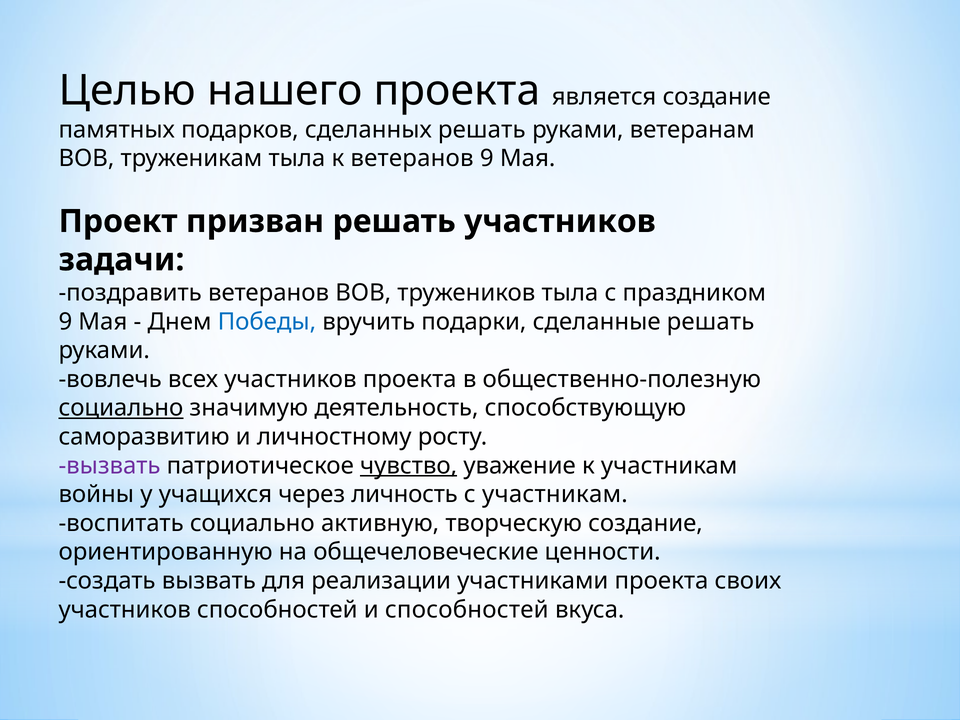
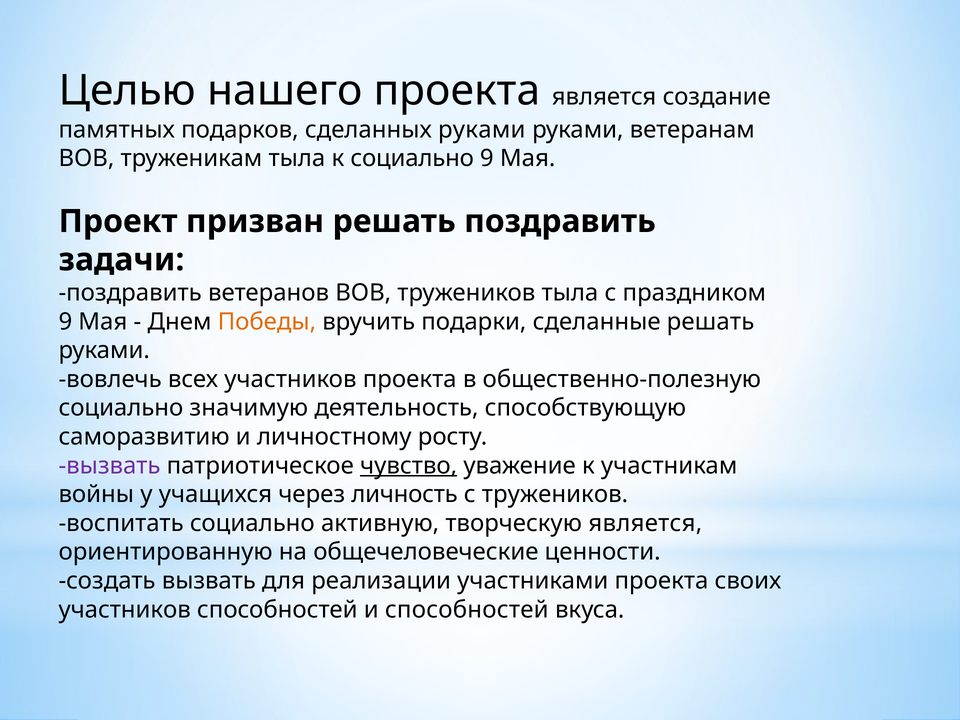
сделанных решать: решать -> руками (482, 130)
к ветеранов: ветеранов -> социально (412, 158)
решать участников: участников -> поздравить (560, 221)
Победы colour: blue -> orange (267, 322)
социально underline: present -> none (121, 408)
с участникам: участникам -> тружеников (555, 494)
творческую создание: создание -> является (645, 523)
